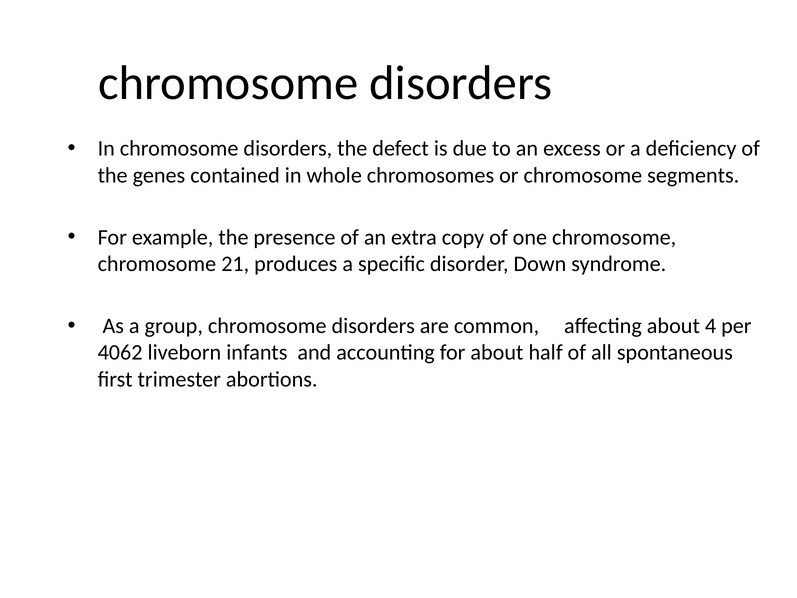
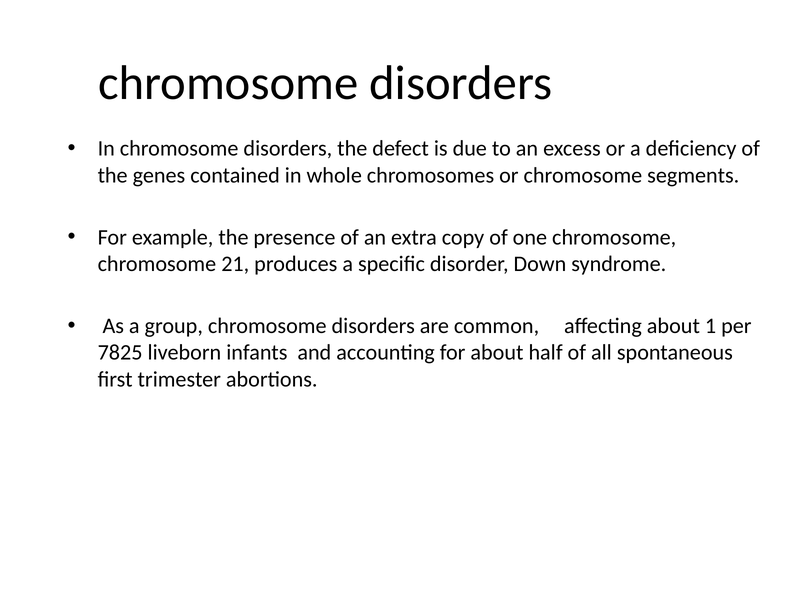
4: 4 -> 1 (710, 326)
4062: 4062 -> 7825 (120, 353)
